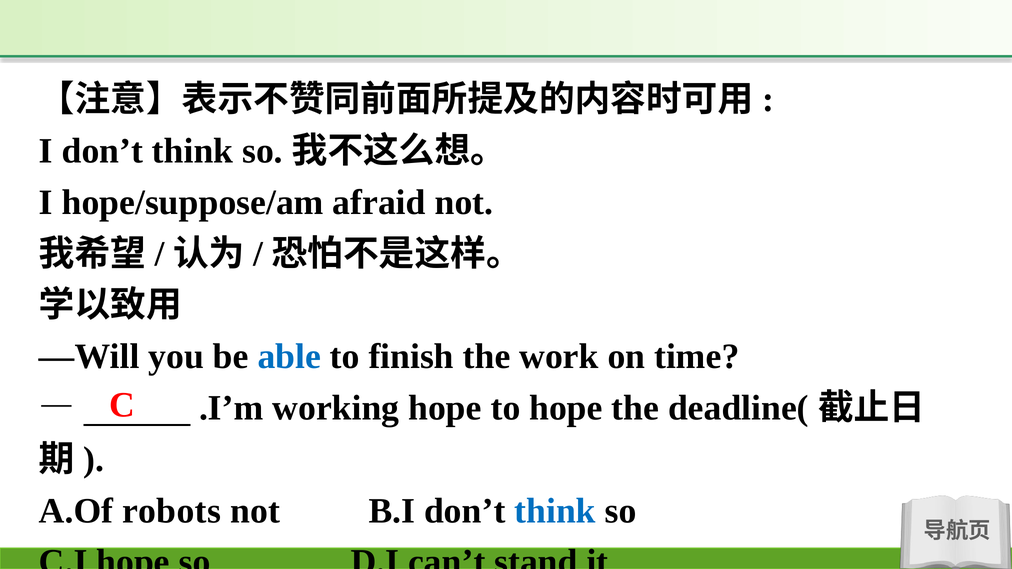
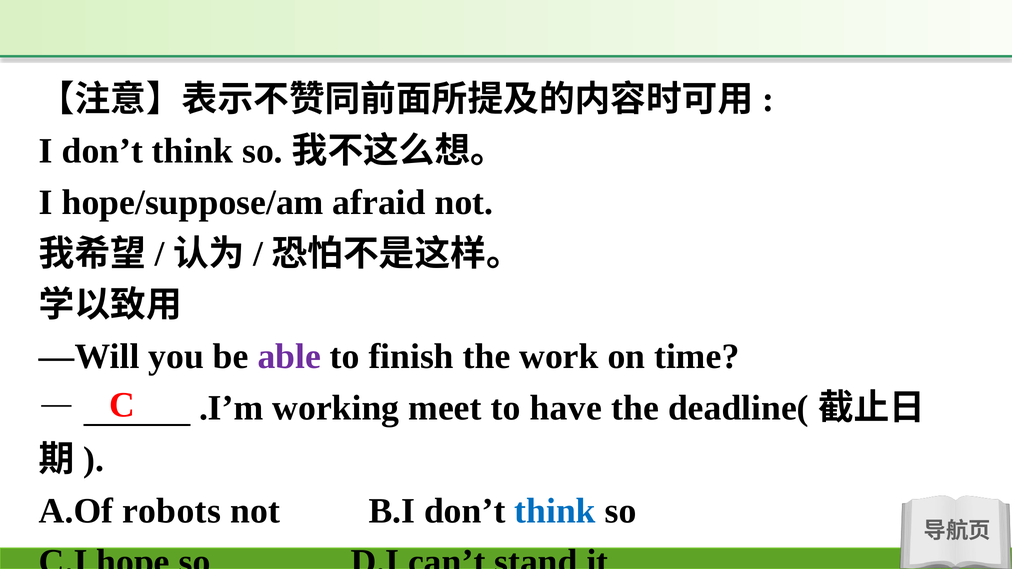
able colour: blue -> purple (289, 357)
working hope: hope -> meet (445, 408)
to hope: hope -> have (566, 408)
